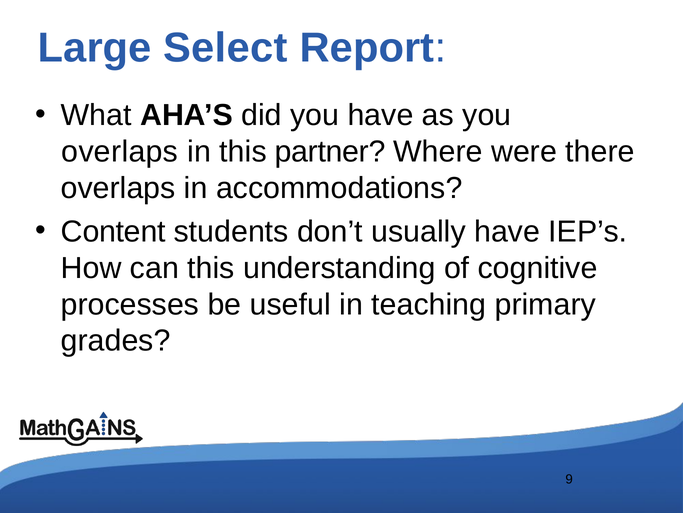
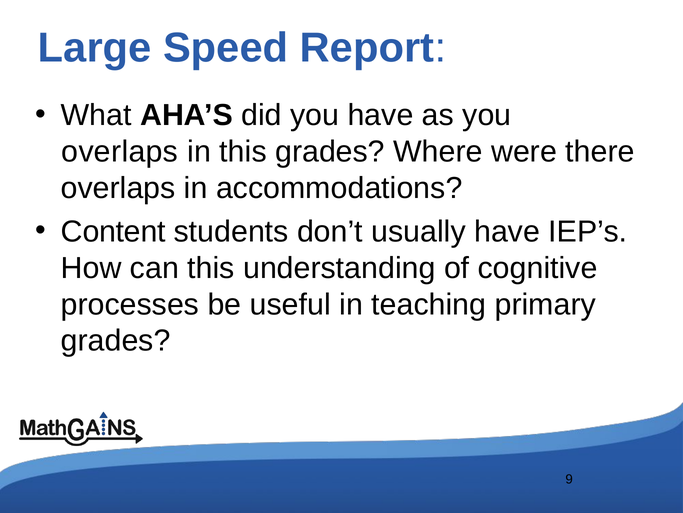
Select: Select -> Speed (226, 48)
this partner: partner -> grades (330, 152)
